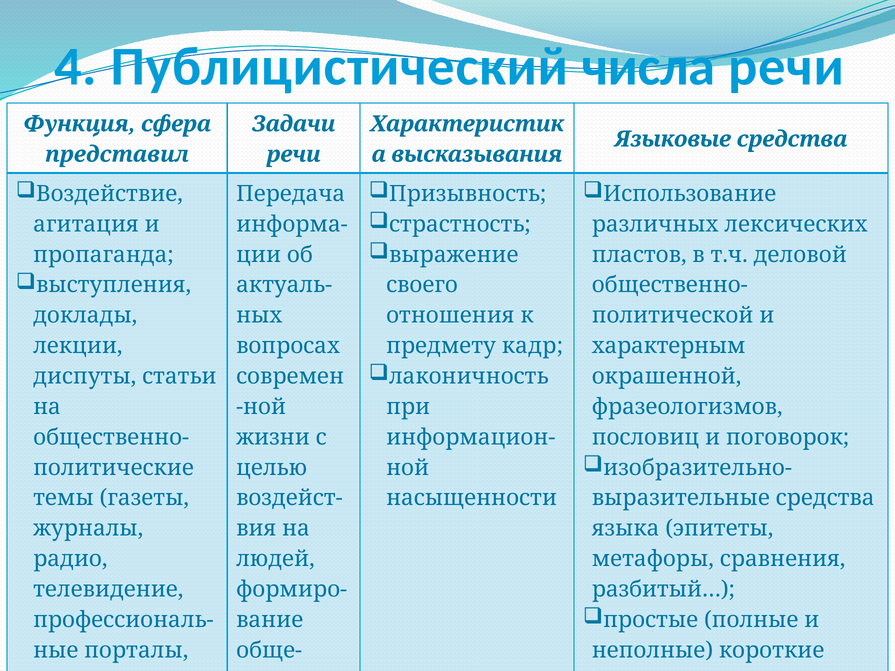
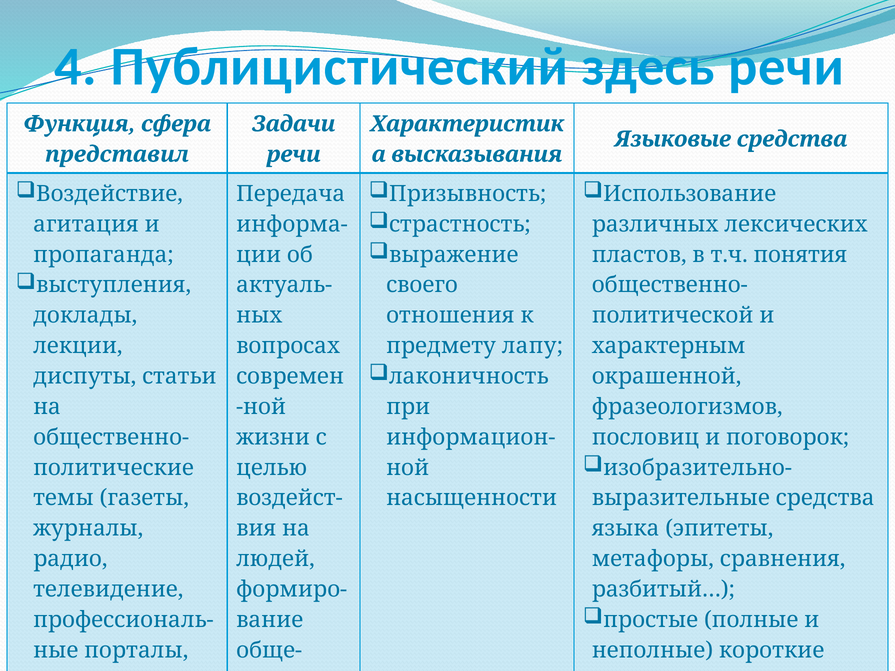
числа: числа -> здесь (648, 67)
деловой: деловой -> понятия (800, 255)
кадр: кадр -> лапу (532, 346)
